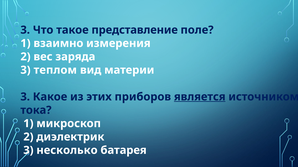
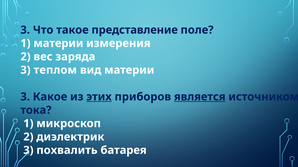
1 взаимно: взаимно -> материи (58, 43)
этих underline: none -> present (99, 97)
несколько: несколько -> похвалить (67, 151)
